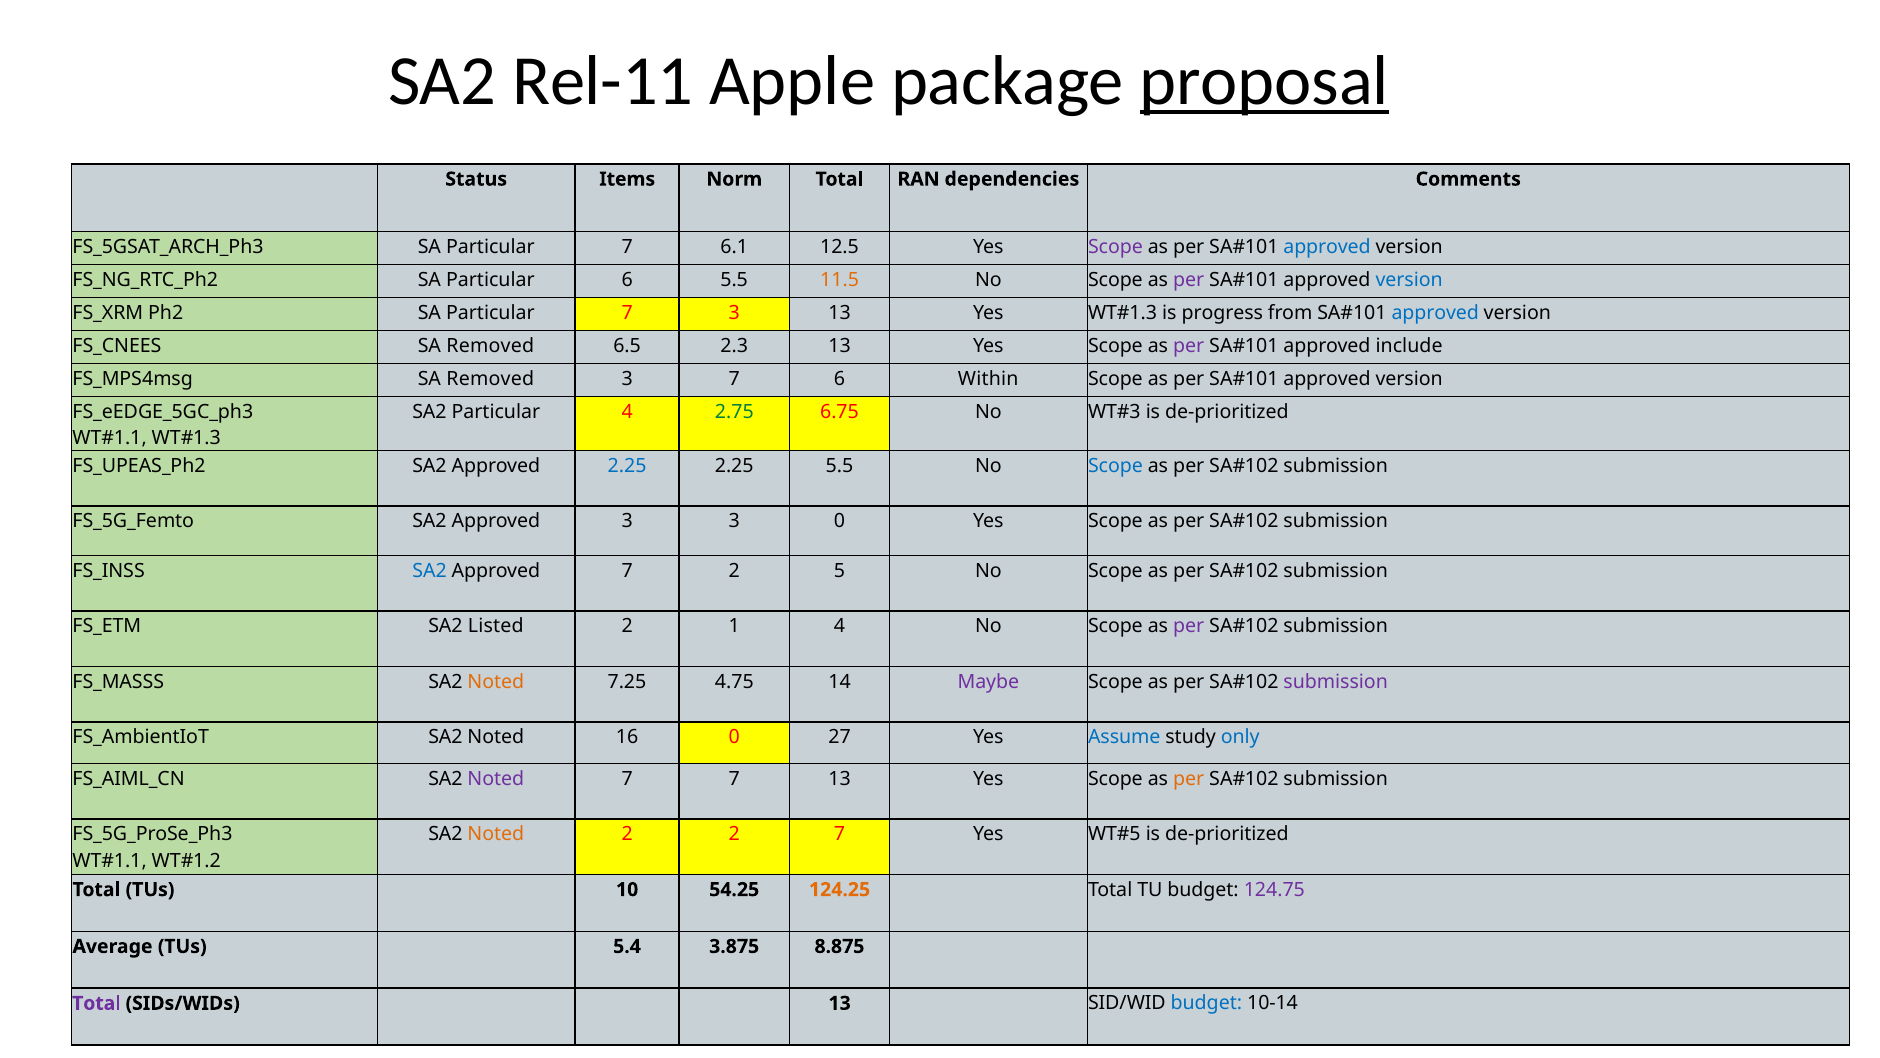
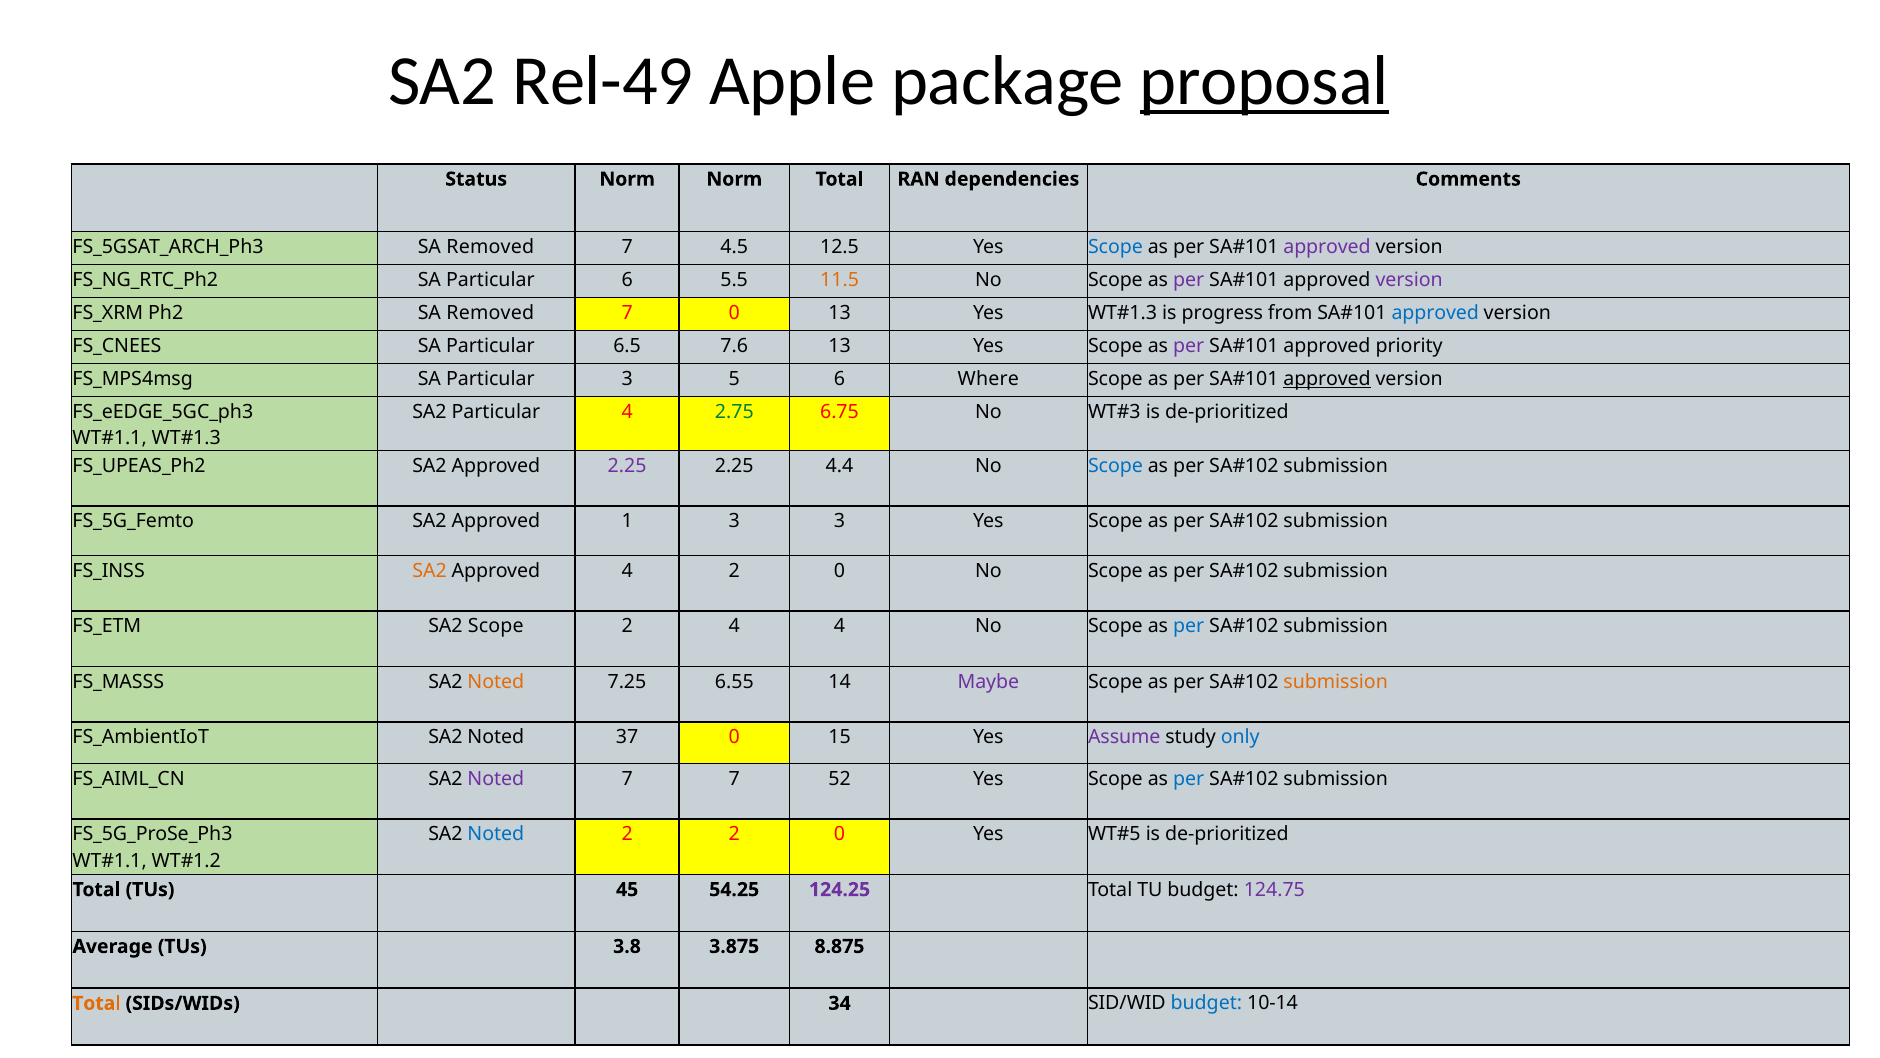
Rel-11: Rel-11 -> Rel-49 (603, 81)
Status Items: Items -> Norm (627, 179)
Particular: Particular -> Removed (490, 247)
6.1: 6.1 -> 4.5 (734, 247)
Scope colour: purple -> blue (1115, 247)
approved colour: blue -> purple (1327, 247)
version colour: blue -> purple (1409, 280)
Ph2 SA Particular: Particular -> Removed (490, 313)
7 3: 3 -> 0 (734, 313)
Removed: Removed -> Particular (490, 346)
2.3: 2.3 -> 7.6 (734, 346)
include: include -> priority (1409, 346)
Removed: Removed -> Particular (490, 379)
3 7: 7 -> 5 (734, 379)
Within: Within -> Where (988, 379)
approved underline: none -> present (1327, 379)
2.25 colour: blue -> purple (627, 466)
2.25 5.5: 5.5 -> 4.4 (839, 466)
Approved 3: 3 -> 1 (627, 521)
3 0: 0 -> 3 (840, 521)
SA2 colour: blue -> orange (430, 571)
Approved 7: 7 -> 4 (627, 571)
5: 5 -> 0 (840, 571)
SA2 Listed: Listed -> Scope (496, 626)
2 1: 1 -> 4 (734, 626)
per colour: purple -> blue (1189, 626)
4.75: 4.75 -> 6.55 (734, 681)
submission colour: purple -> orange (1336, 681)
16: 16 -> 37 (627, 737)
27: 27 -> 15 (840, 737)
Assume colour: blue -> purple (1124, 737)
7 13: 13 -> 52 (840, 778)
per colour: orange -> blue (1189, 778)
Noted colour: orange -> blue (496, 834)
2 2 7: 7 -> 0 (840, 834)
10: 10 -> 45 (627, 889)
124.25 colour: orange -> purple (840, 889)
5.4: 5.4 -> 3.8 (627, 946)
Total colour: purple -> orange (97, 1003)
SIDs/WIDs 13: 13 -> 34 (840, 1003)
